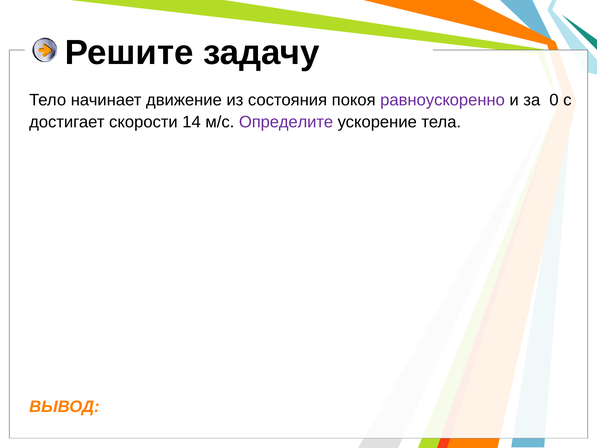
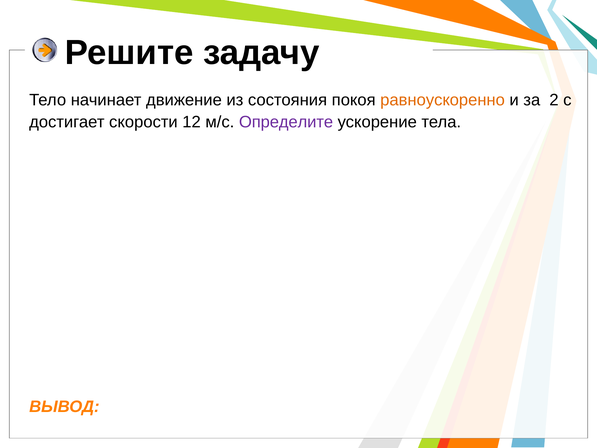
равноускоренно colour: purple -> orange (443, 100)
0: 0 -> 2 (554, 100)
14: 14 -> 12 (192, 122)
